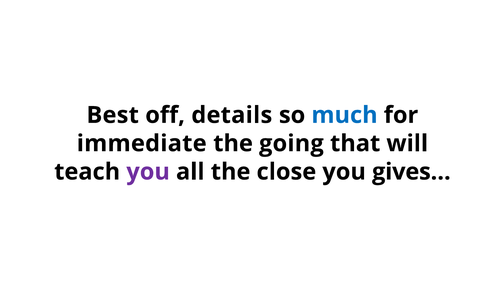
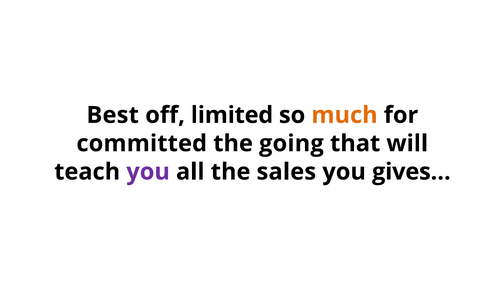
details: details -> limited (232, 115)
much colour: blue -> orange (345, 115)
immediate: immediate -> committed (142, 143)
close: close -> sales (286, 172)
